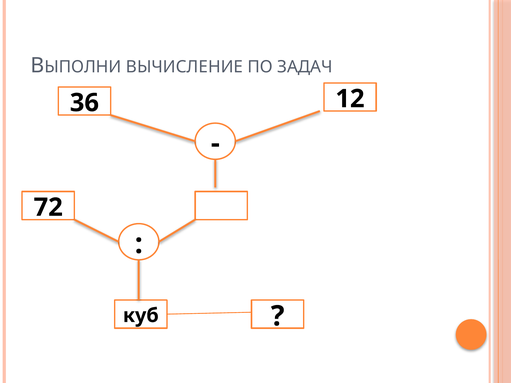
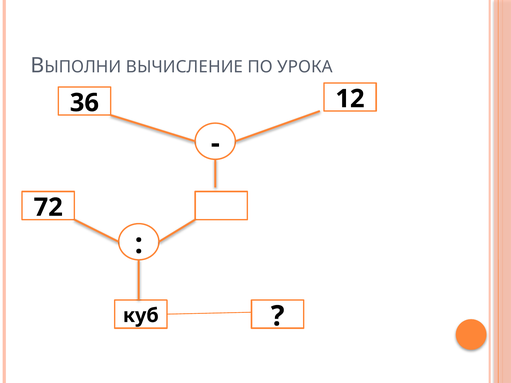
ЗАДАЧ: ЗАДАЧ -> УРОКА (305, 67)
